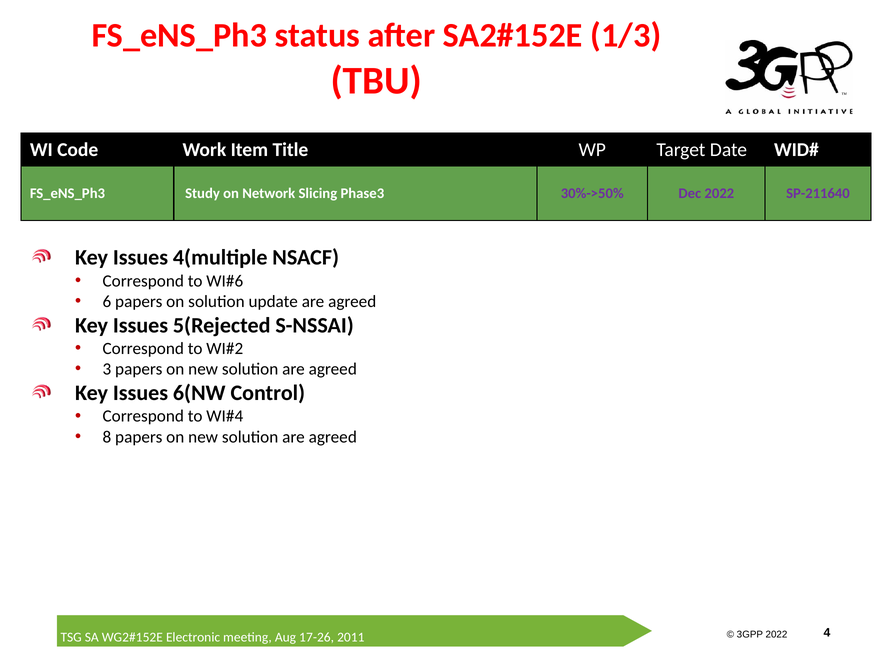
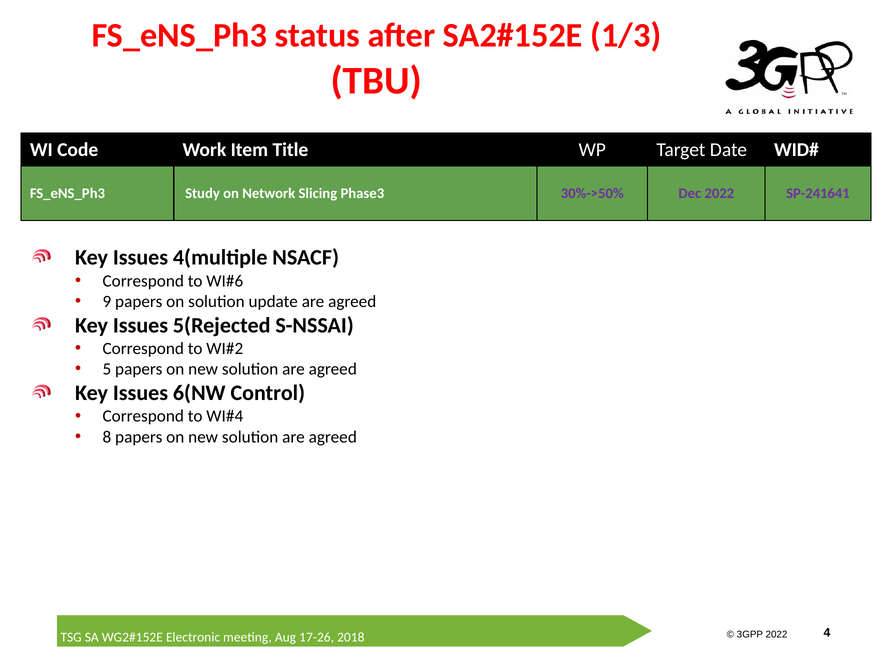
SP-211640: SP-211640 -> SP-241641 (818, 193)
6: 6 -> 9 (107, 301)
3: 3 -> 5 (107, 369)
2011: 2011 -> 2018 (351, 637)
